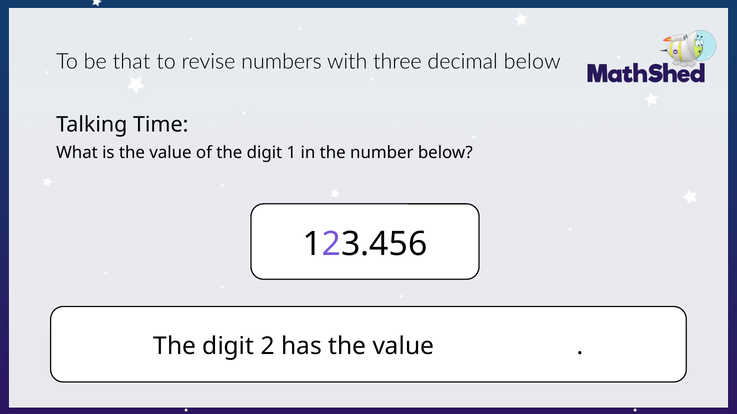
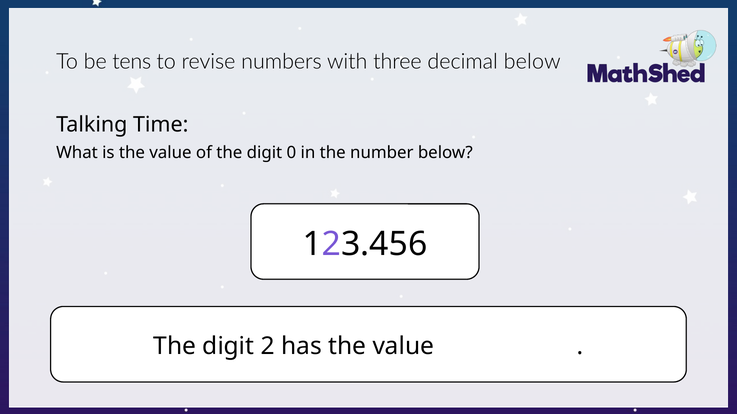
be that: that -> tens (132, 62)
1: 1 -> 0 (291, 153)
